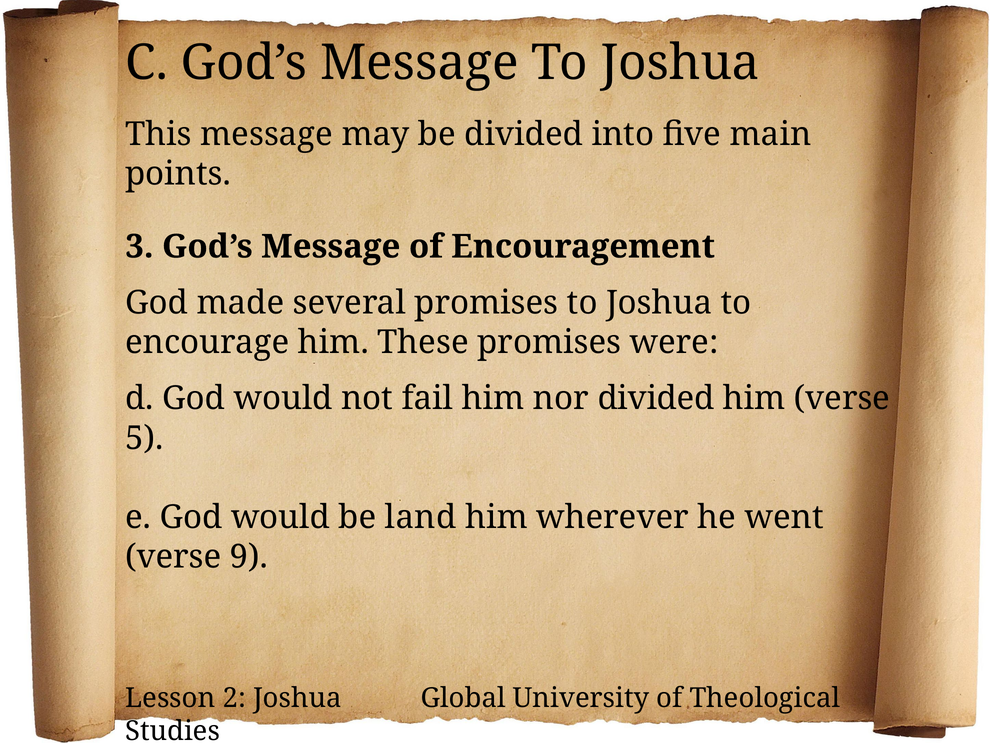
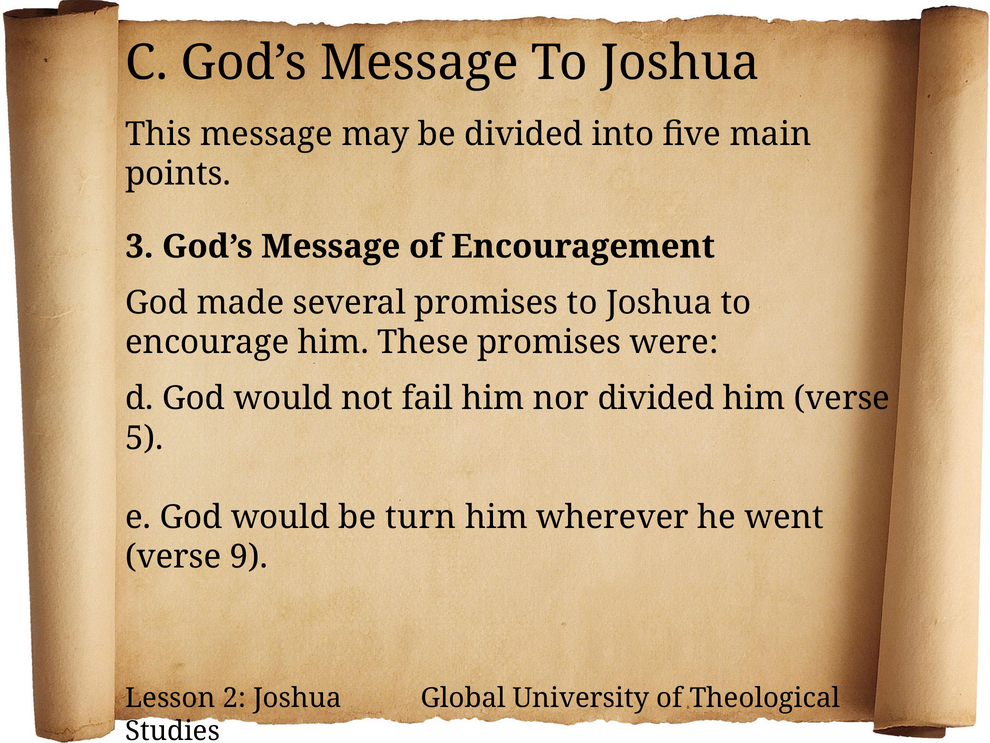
land: land -> turn (421, 517)
